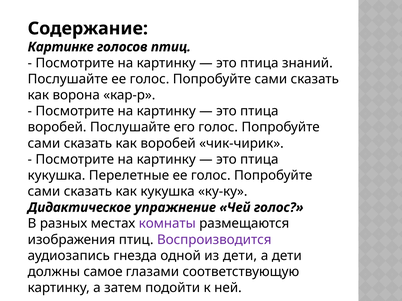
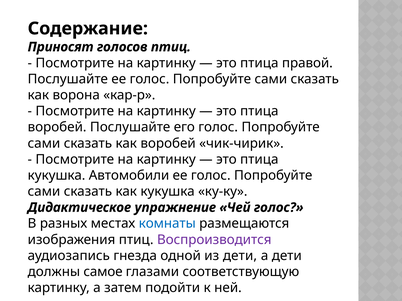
Картинке: Картинке -> Приносят (61, 47)
знаний: знаний -> правой (307, 63)
Перелетные: Перелетные -> Автомобили (129, 176)
комнаты colour: purple -> blue (167, 224)
